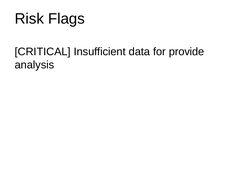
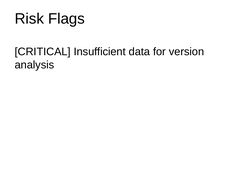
provide: provide -> version (186, 52)
